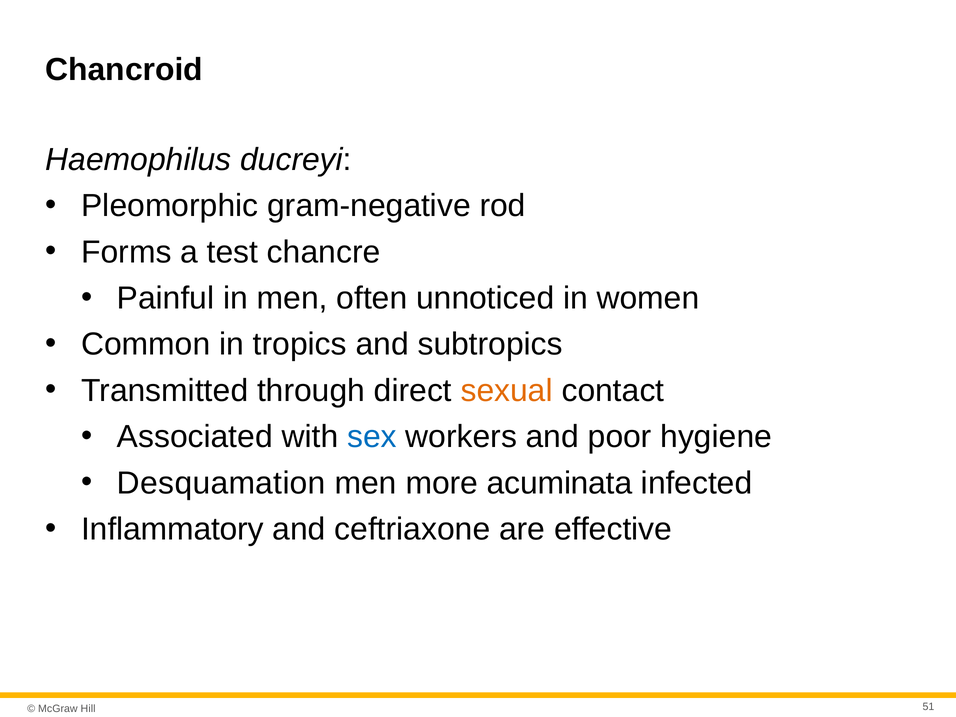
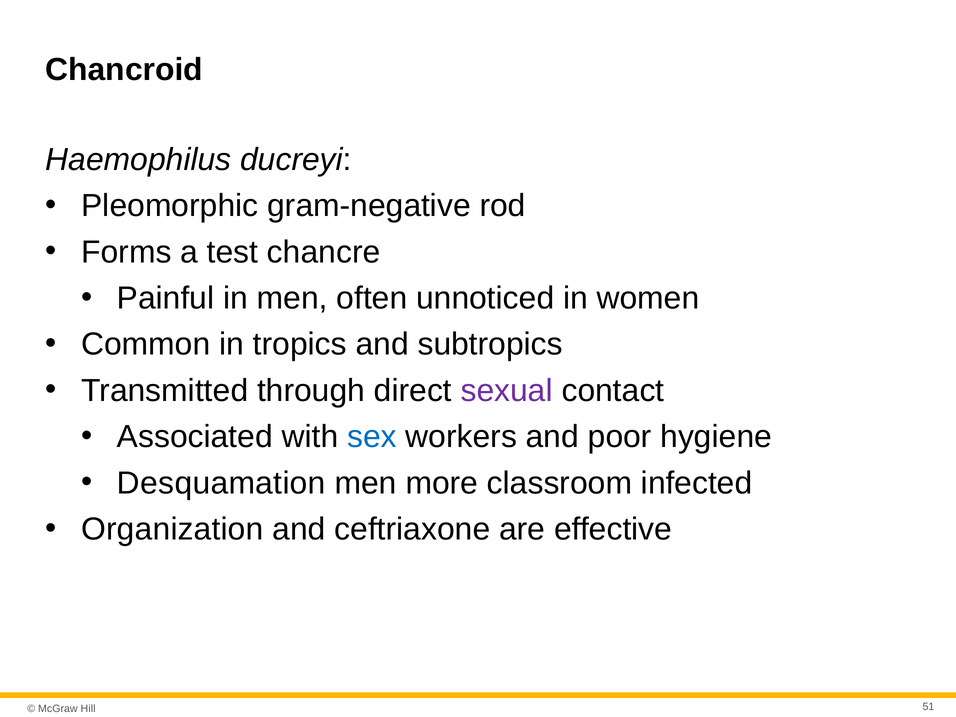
sexual colour: orange -> purple (507, 391)
acuminata: acuminata -> classroom (559, 483)
Inflammatory: Inflammatory -> Organization (172, 529)
